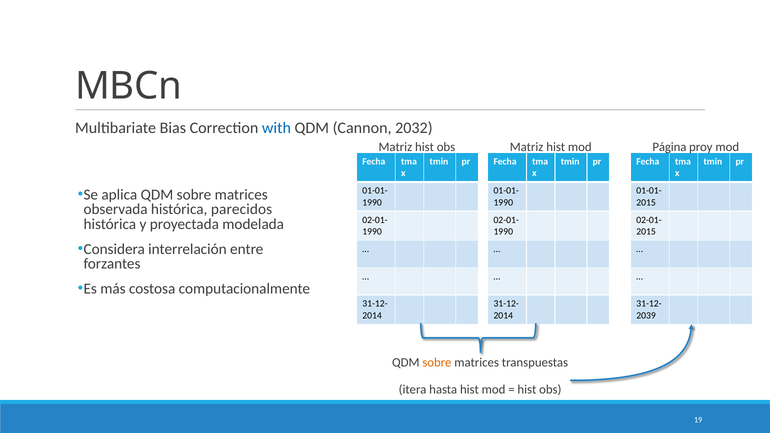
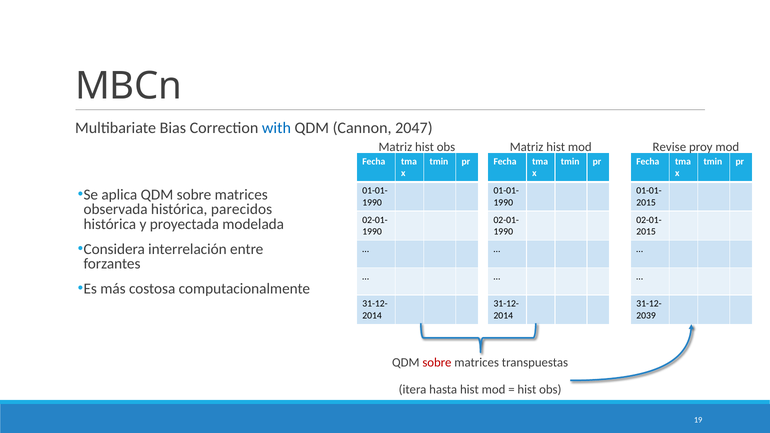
2032: 2032 -> 2047 (414, 128)
Página: Página -> Revise (669, 147)
sobre colour: orange -> red (437, 363)
